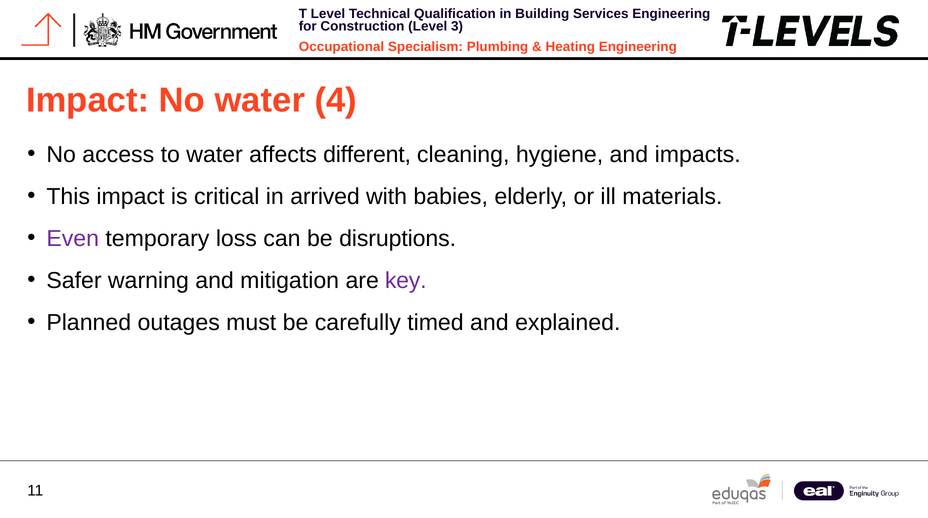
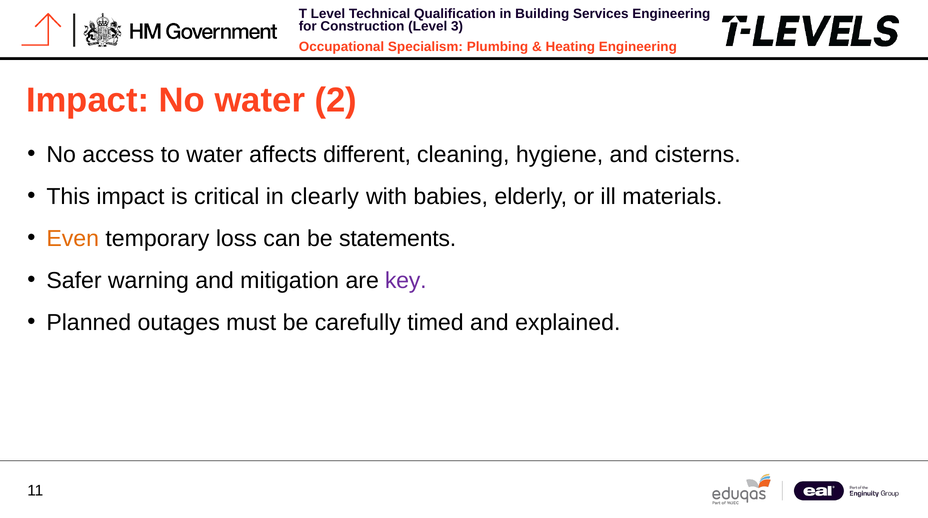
4: 4 -> 2 (336, 101)
impacts: impacts -> cisterns (698, 155)
arrived: arrived -> clearly (325, 197)
Even colour: purple -> orange (73, 239)
disruptions: disruptions -> statements (398, 239)
